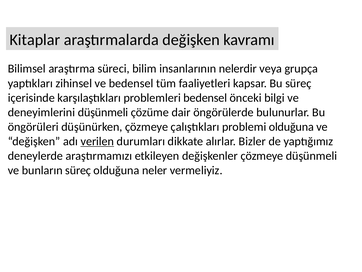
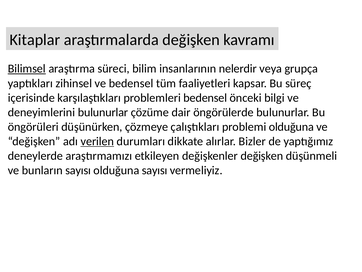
Bilimsel underline: none -> present (27, 69)
deneyimlerini düşünmeli: düşünmeli -> bulunurlar (103, 112)
değişkenler çözmeye: çözmeye -> değişken (262, 156)
bunların süreç: süreç -> sayısı (78, 170)
olduğuna neler: neler -> sayısı (155, 170)
